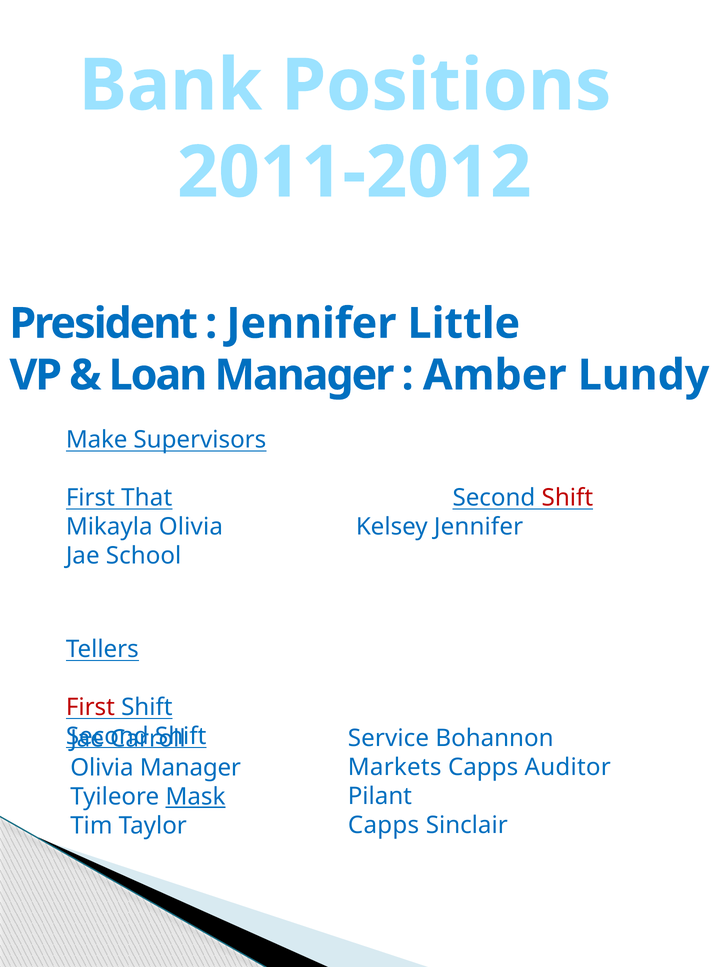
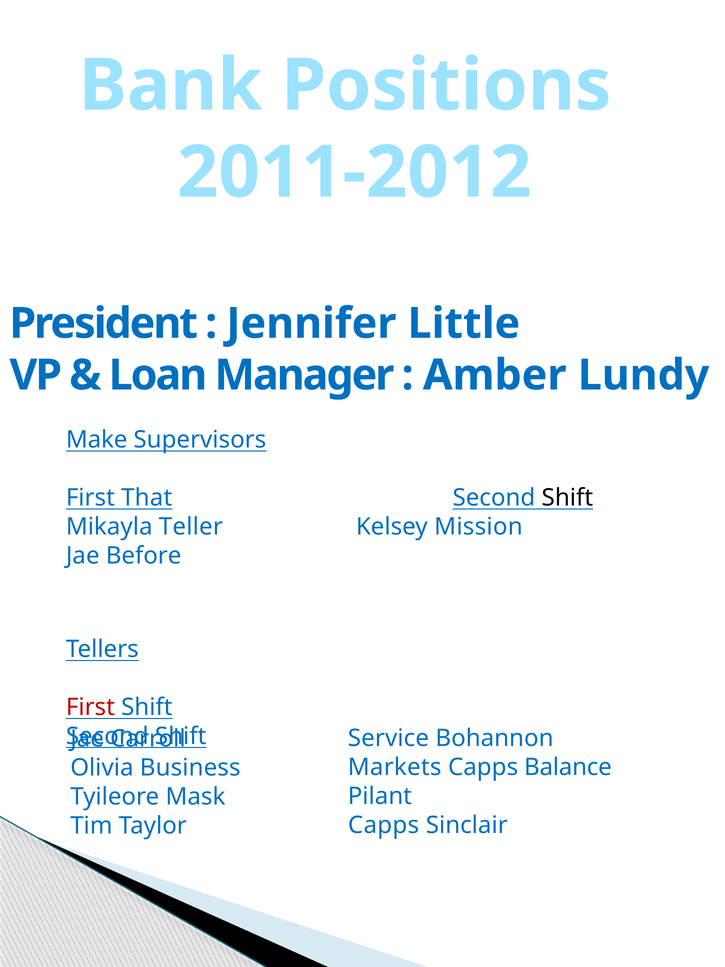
Shift colour: red -> black (567, 498)
Mikayla Olivia: Olivia -> Teller (191, 527)
Kelsey Jennifer: Jennifer -> Mission (478, 527)
School: School -> Before (144, 556)
Auditor: Auditor -> Balance (568, 767)
Olivia Manager: Manager -> Business (190, 768)
Mask underline: present -> none (196, 797)
